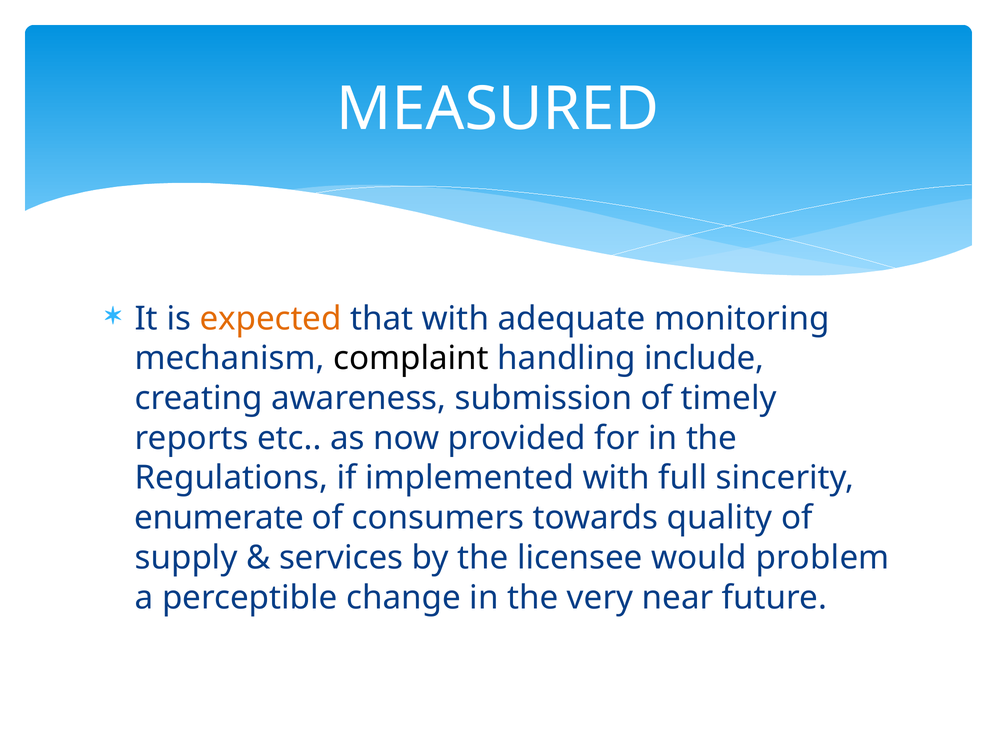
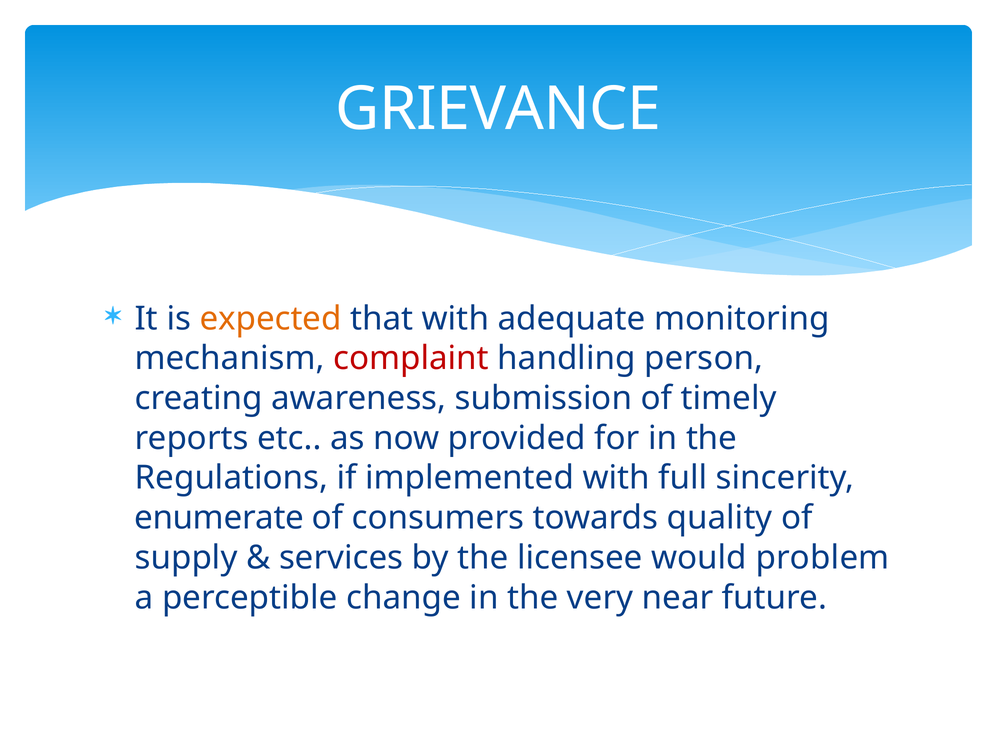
MEASURED: MEASURED -> GRIEVANCE (498, 109)
complaint colour: black -> red (411, 359)
include: include -> person (704, 359)
